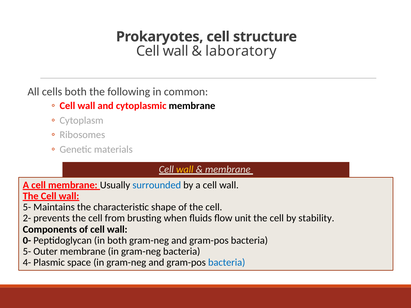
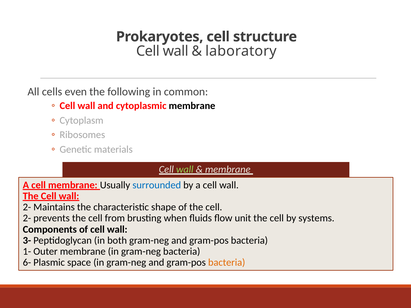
cells both: both -> even (76, 92)
wall colour: yellow -> light green (185, 170)
5-: 5- -> 2- (27, 207)
stability: stability -> systems (316, 218)
0-: 0- -> 3- (27, 241)
5-: 5- -> 1- (27, 252)
4-: 4- -> 6- (27, 263)
bacteria colour: blue -> orange (227, 263)
